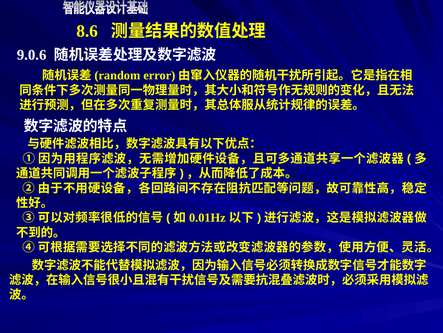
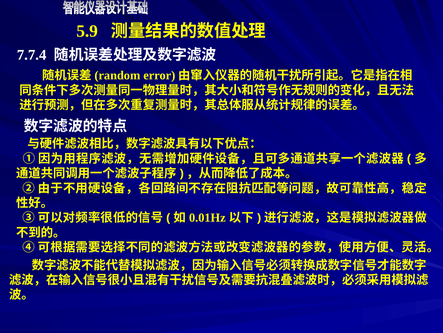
8.6: 8.6 -> 5.9 (87, 31)
9.0.6: 9.0.6 -> 7.7.4 (32, 55)
